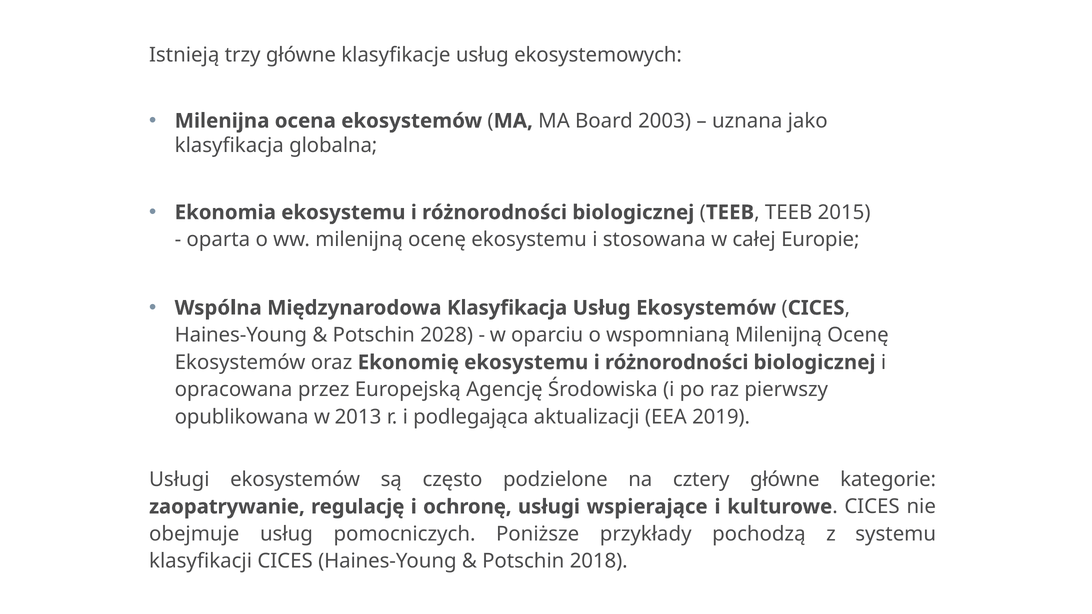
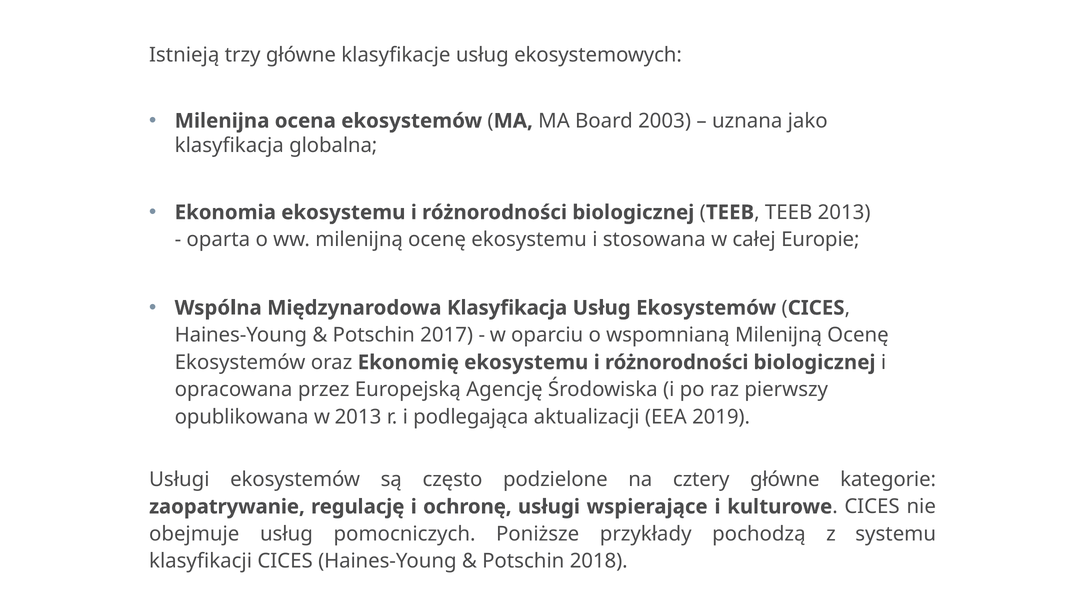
TEEB 2015: 2015 -> 2013 (844, 213)
2028: 2028 -> 2017 (447, 335)
